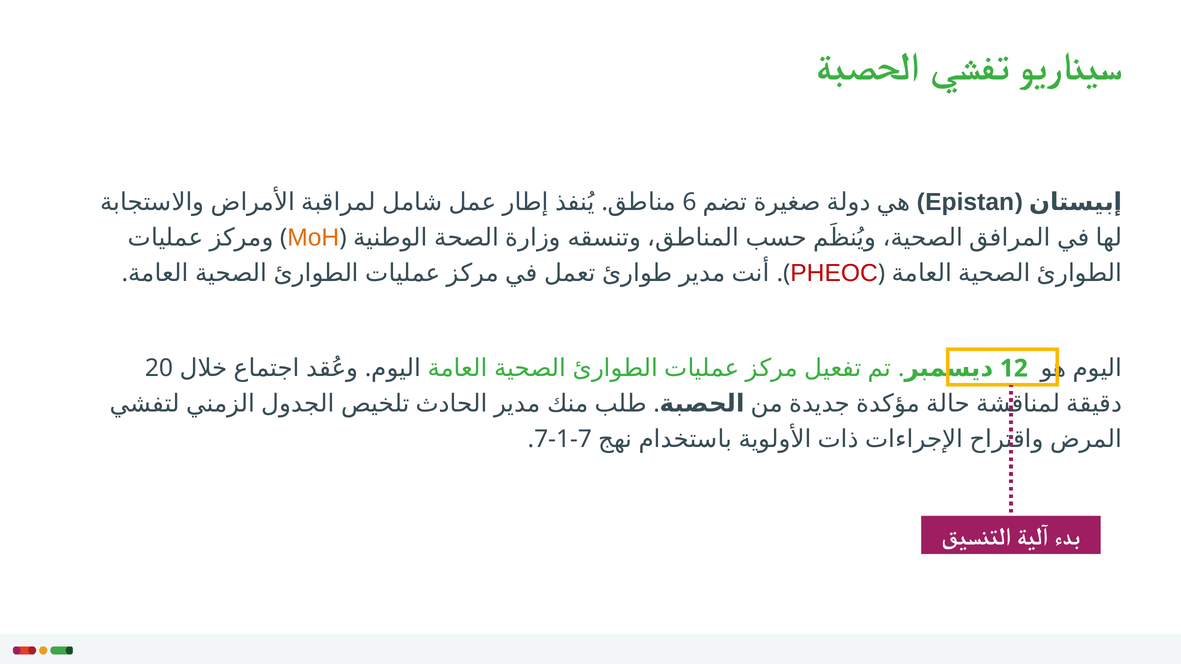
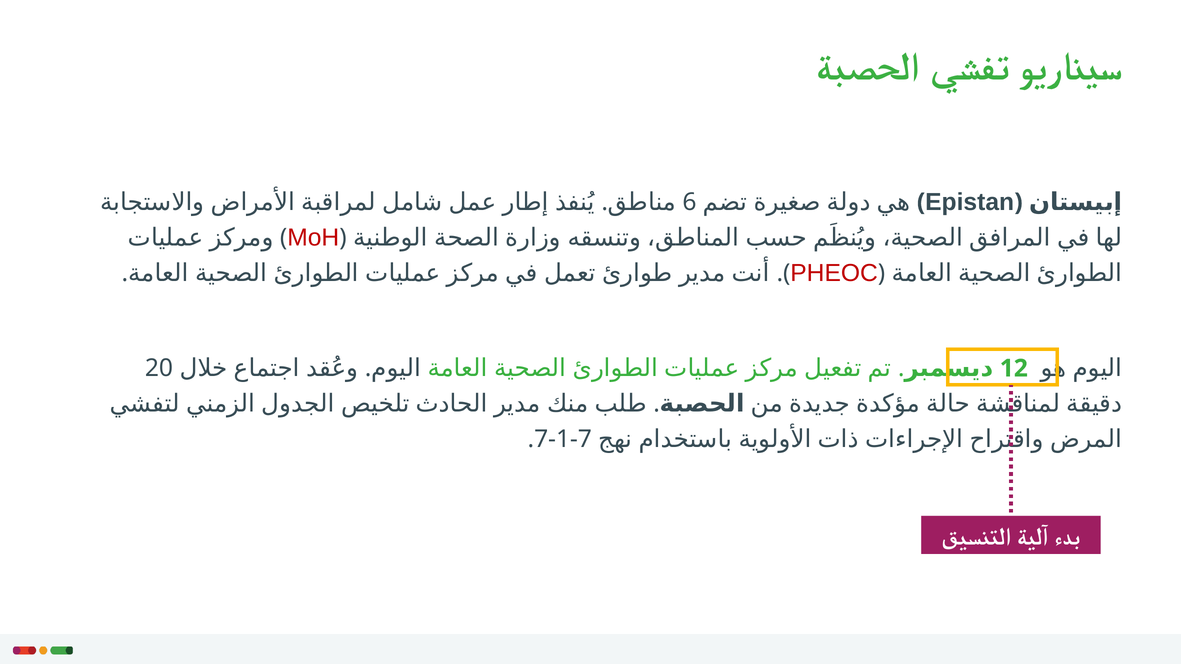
MoH colour: orange -> red (313, 238)
